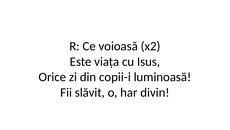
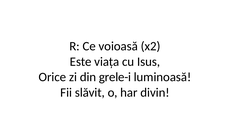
copii-i: copii-i -> grele-i (115, 77)
